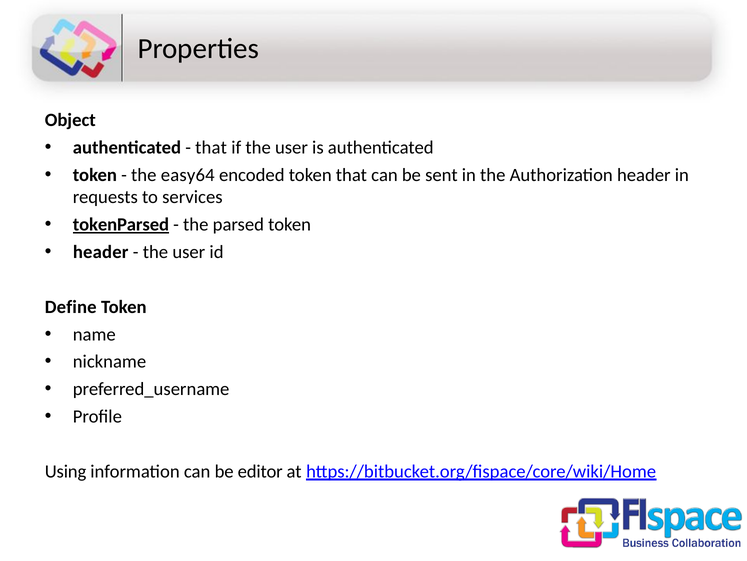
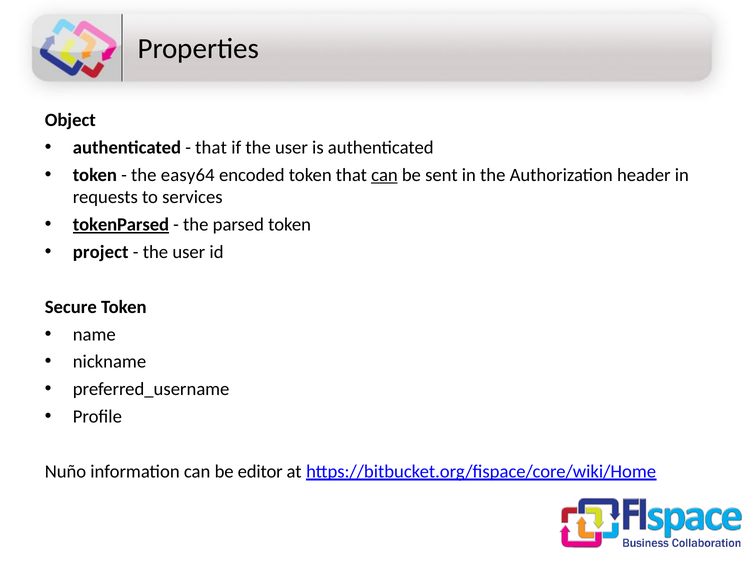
can underline: none -> present (384, 175)
header: header -> project (101, 252)
Define: Define -> Secure (71, 307)
Using: Using -> Nuño (65, 471)
